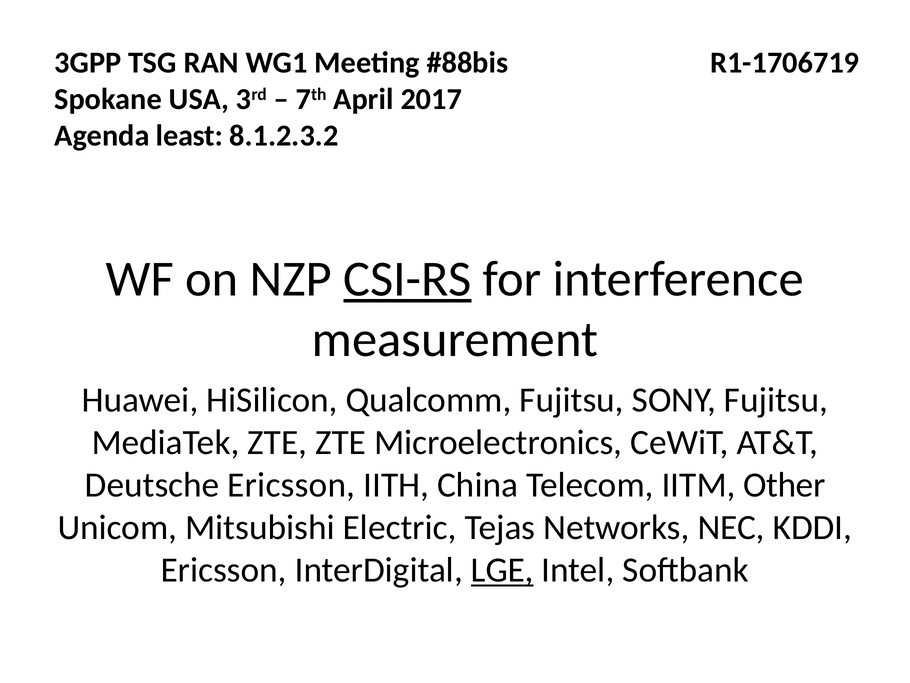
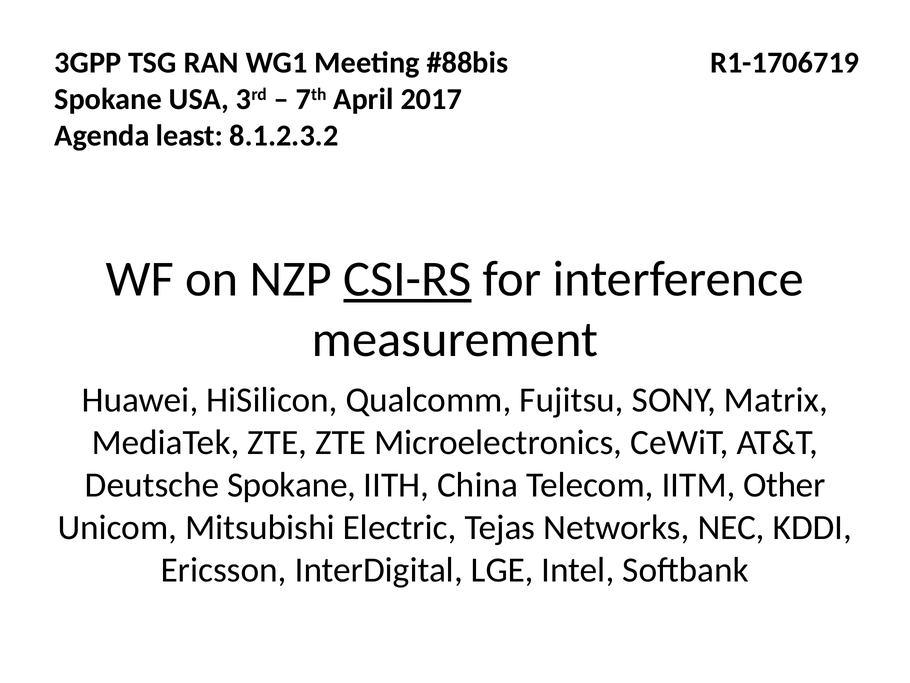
SONY Fujitsu: Fujitsu -> Matrix (776, 400)
Deutsche Ericsson: Ericsson -> Spokane (292, 485)
LGE underline: present -> none (502, 570)
